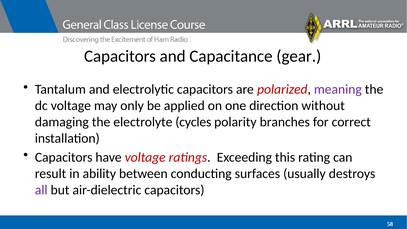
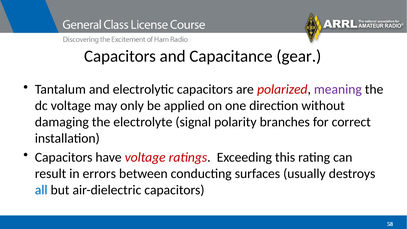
cycles: cycles -> signal (193, 122)
ability: ability -> errors (99, 174)
all colour: purple -> blue (41, 190)
